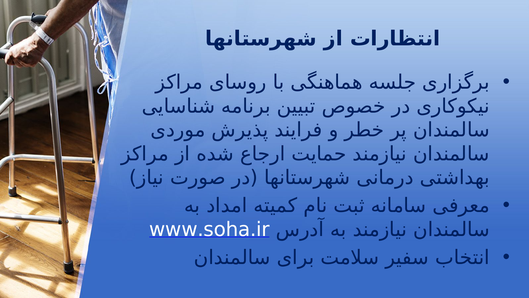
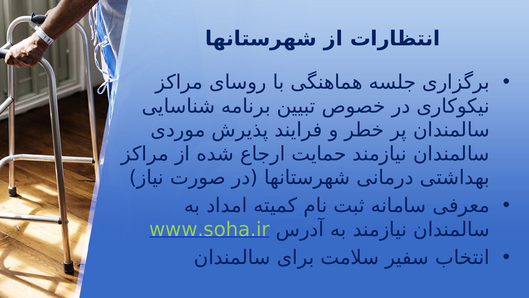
www.soha.ir colour: white -> light green (209, 229)
